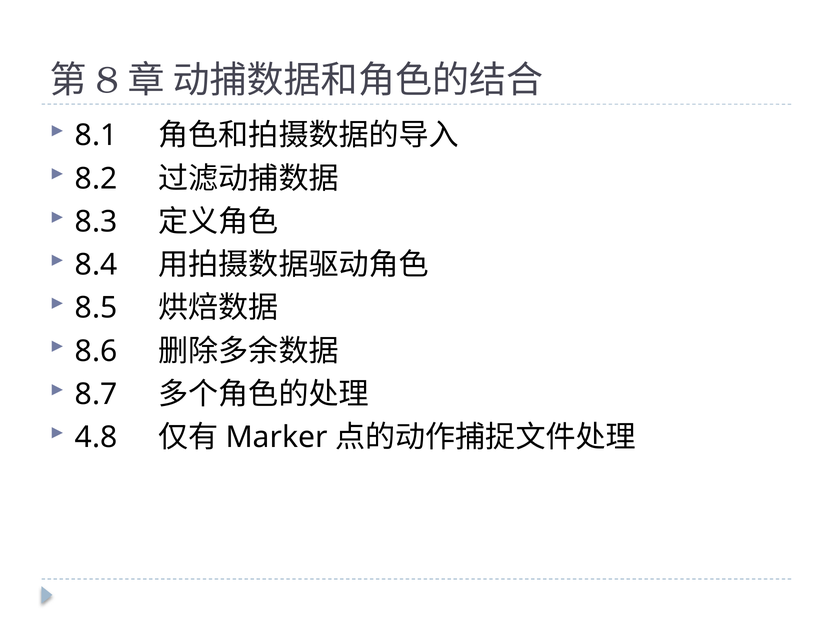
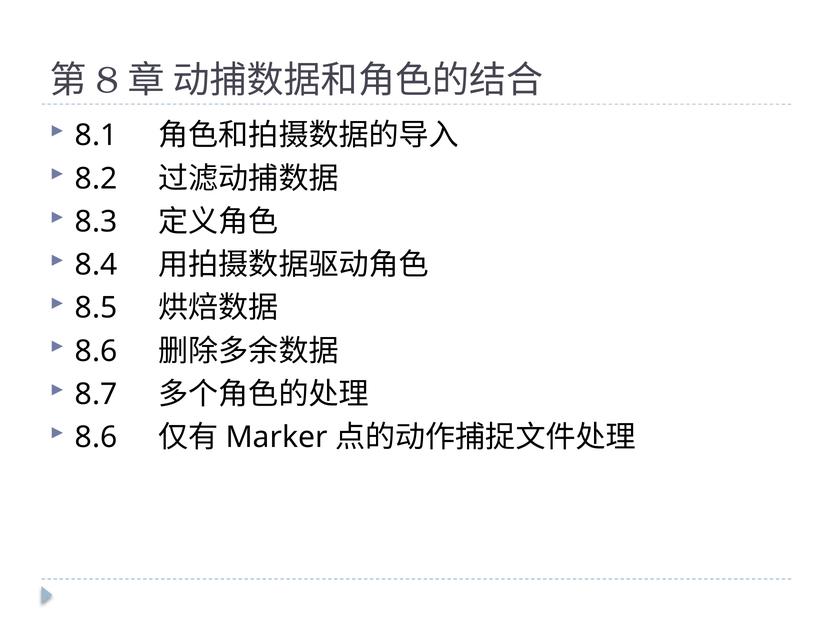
4.8: 4.8 -> 8.6 (96, 437)
